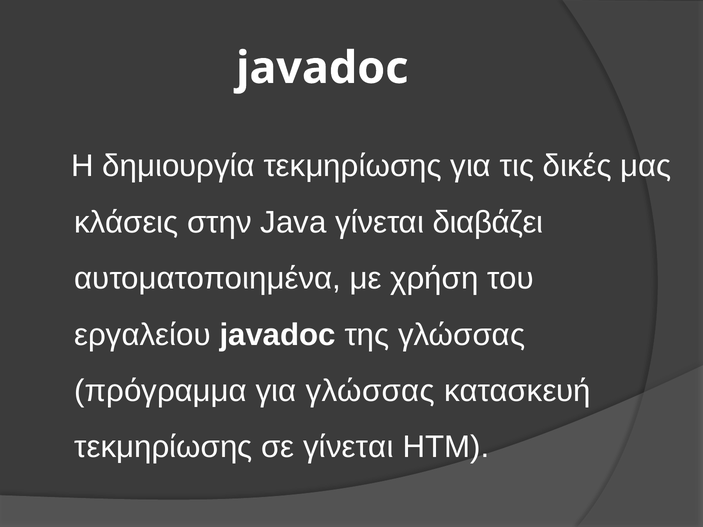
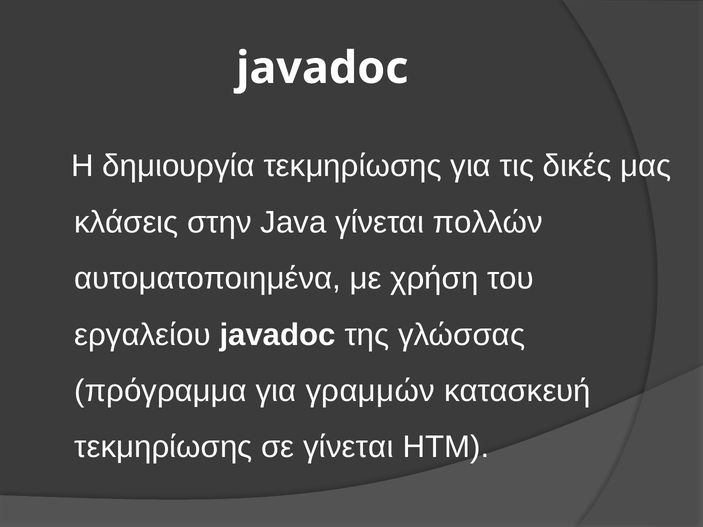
διαβάζει: διαβάζει -> πολλών (488, 222)
για γλώσσας: γλώσσας -> γραμμών (370, 391)
